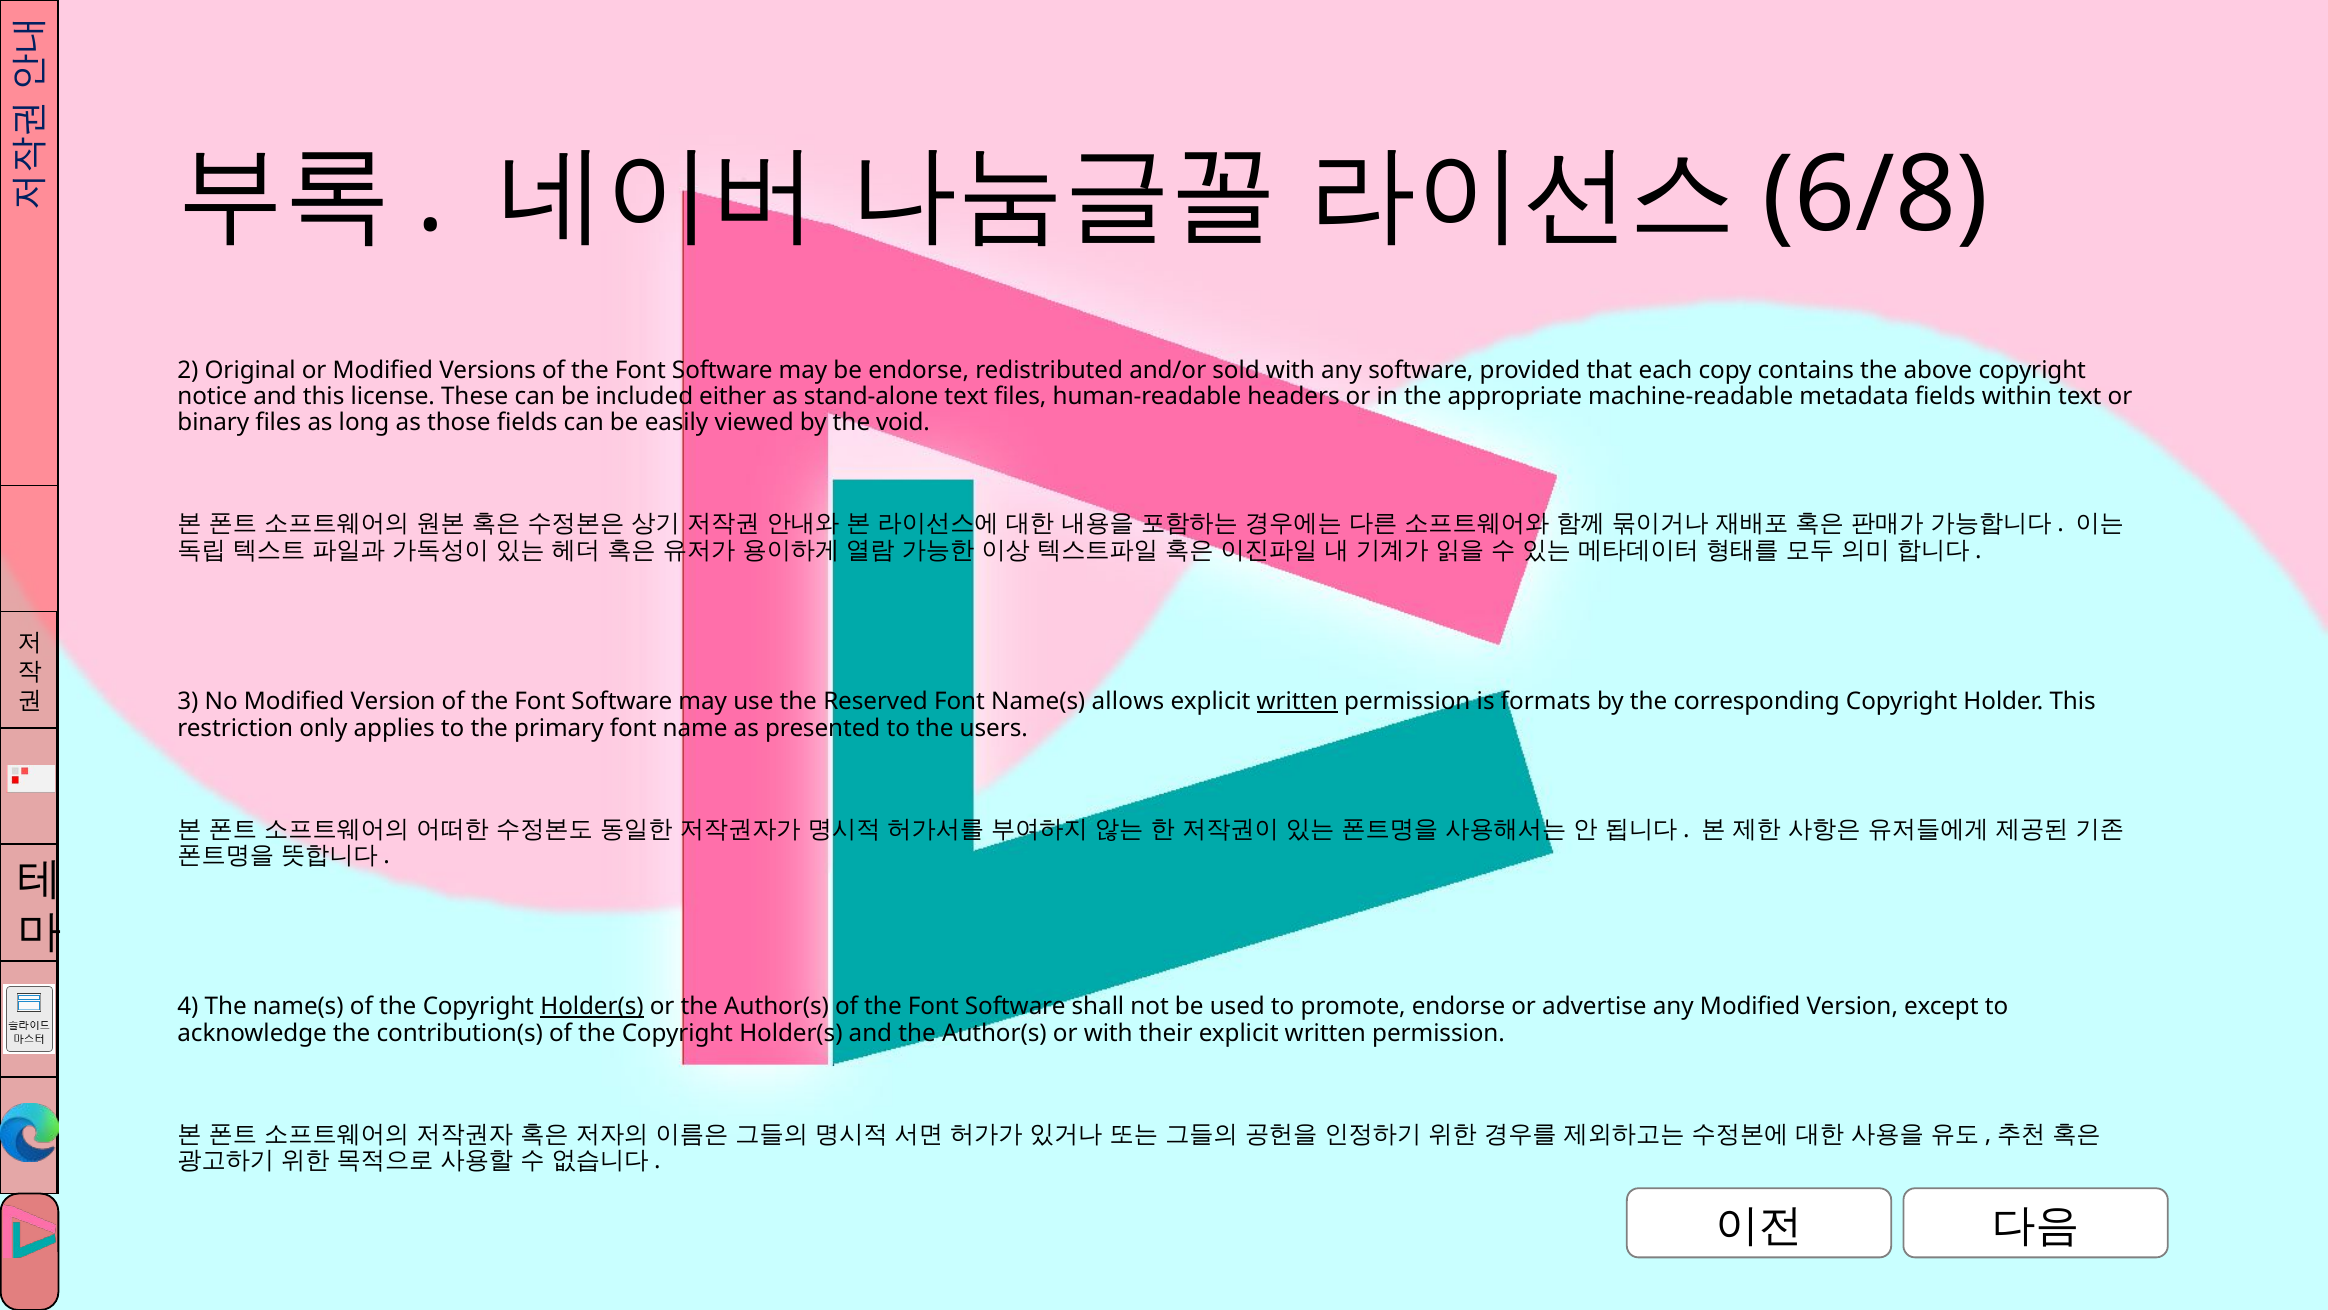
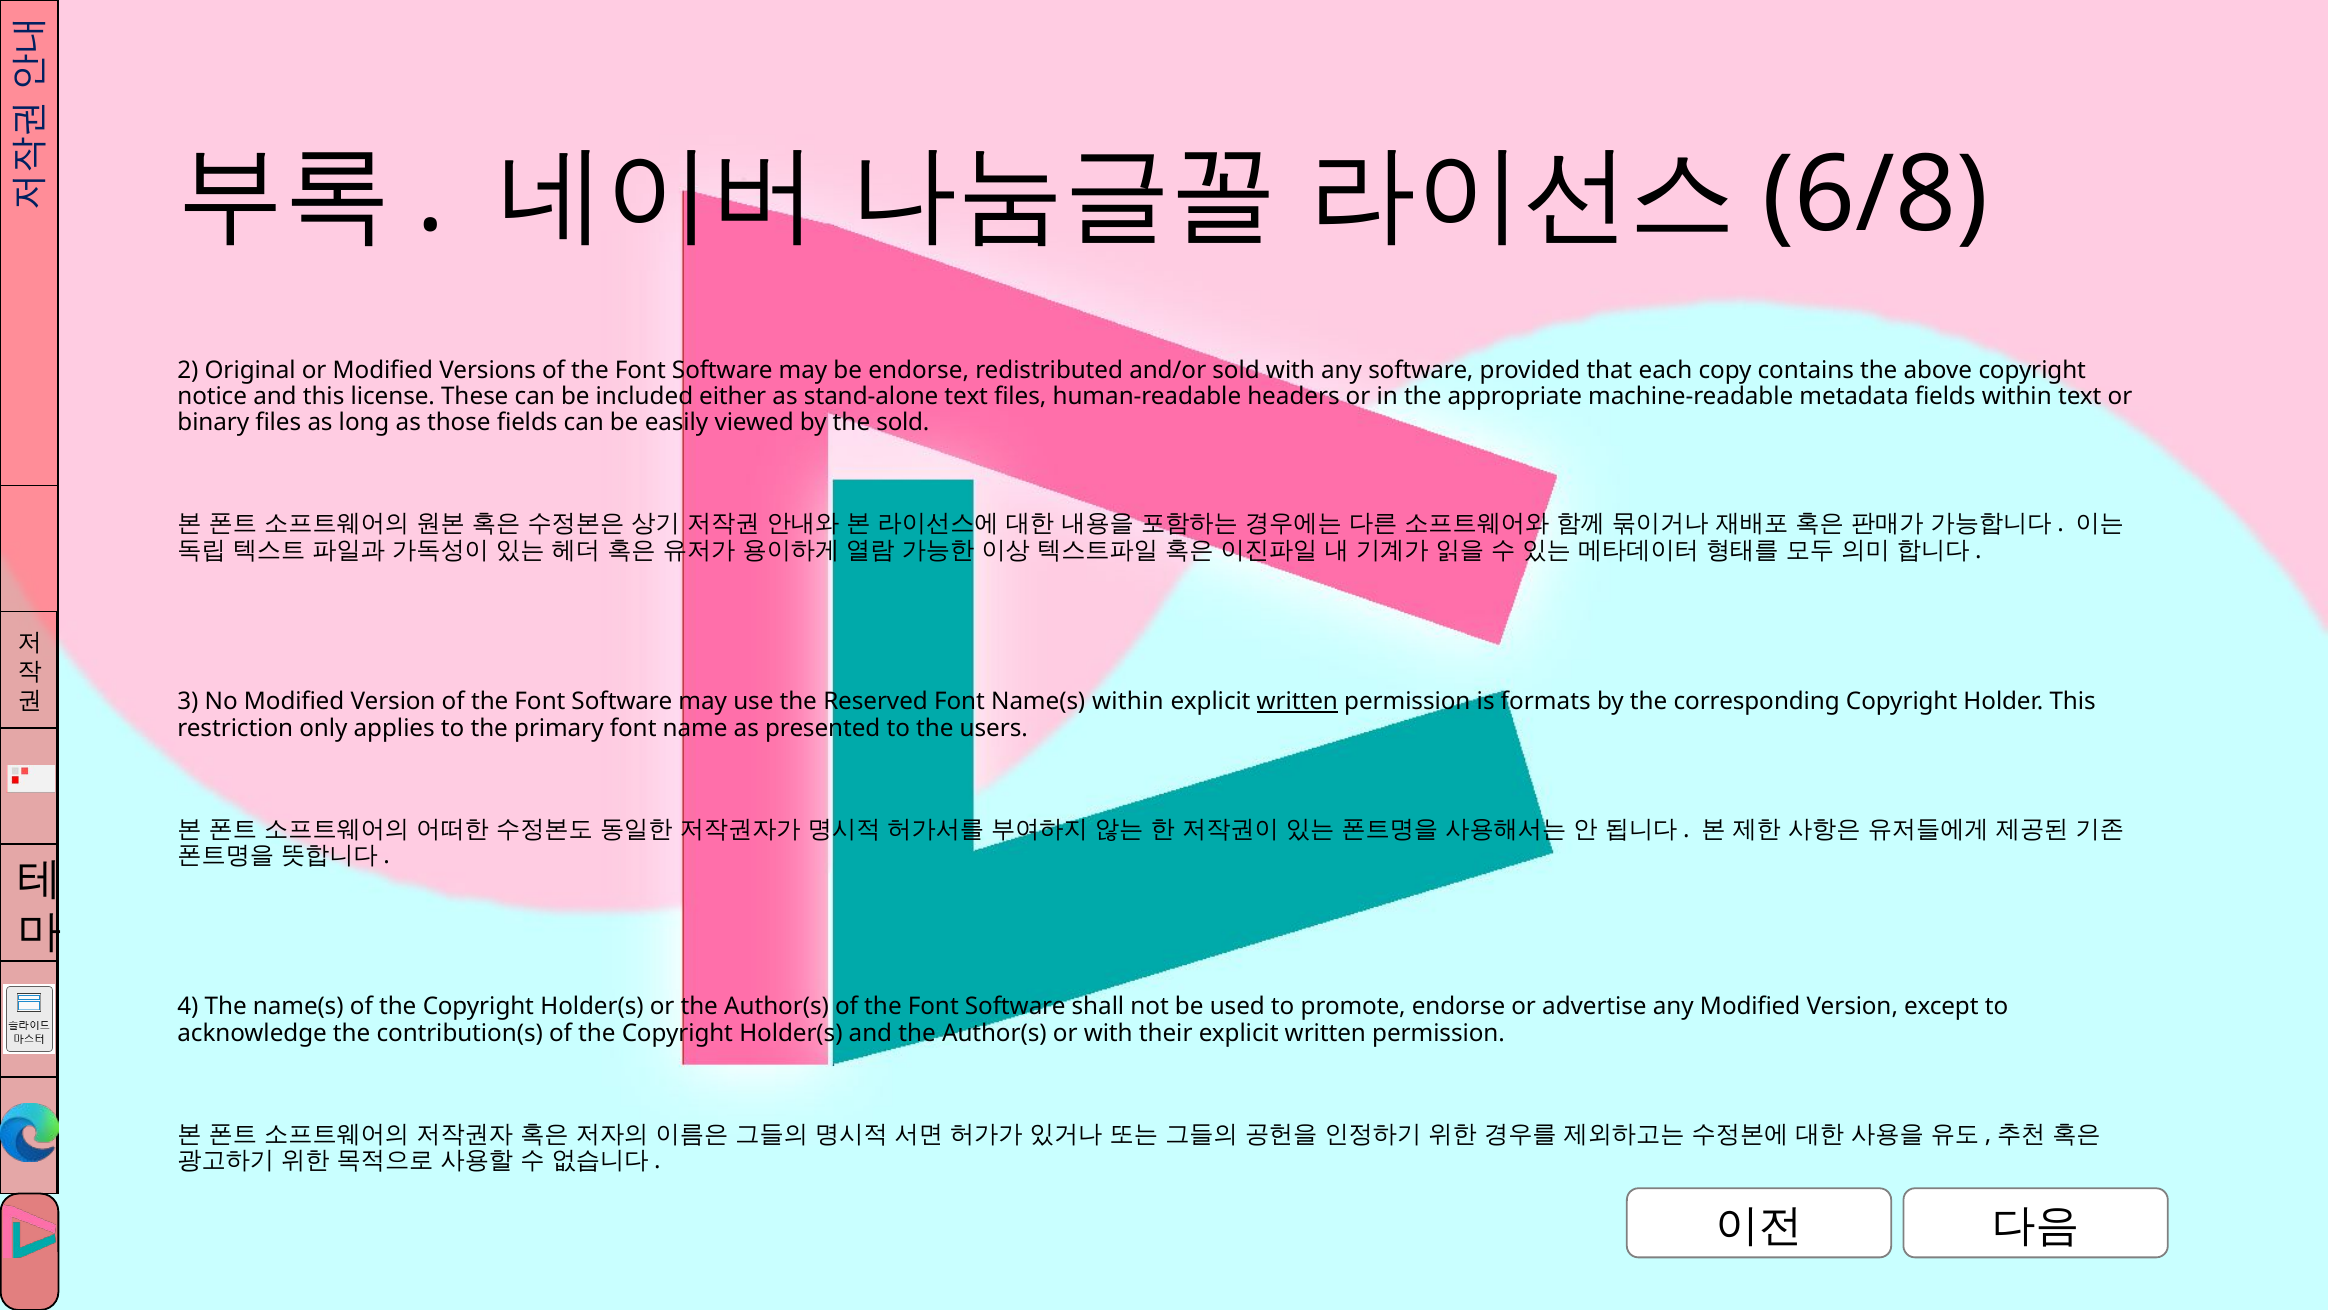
the void: void -> sold (903, 423)
Name(s allows: allows -> within (1128, 701)
Holder(s underline: present -> none (592, 1006)
